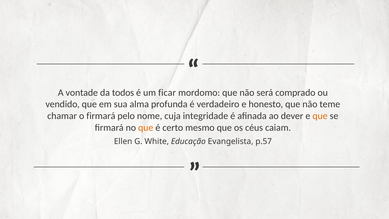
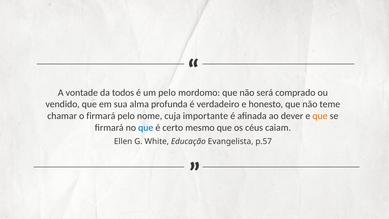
um ficar: ficar -> pelo (167, 92)
integridade: integridade -> importante (205, 116)
que colour: orange -> blue (146, 127)
